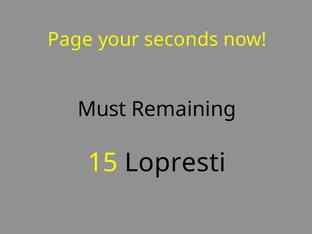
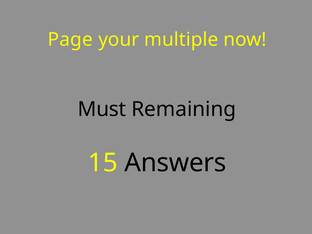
seconds: seconds -> multiple (181, 40)
Lopresti: Lopresti -> Answers (175, 163)
